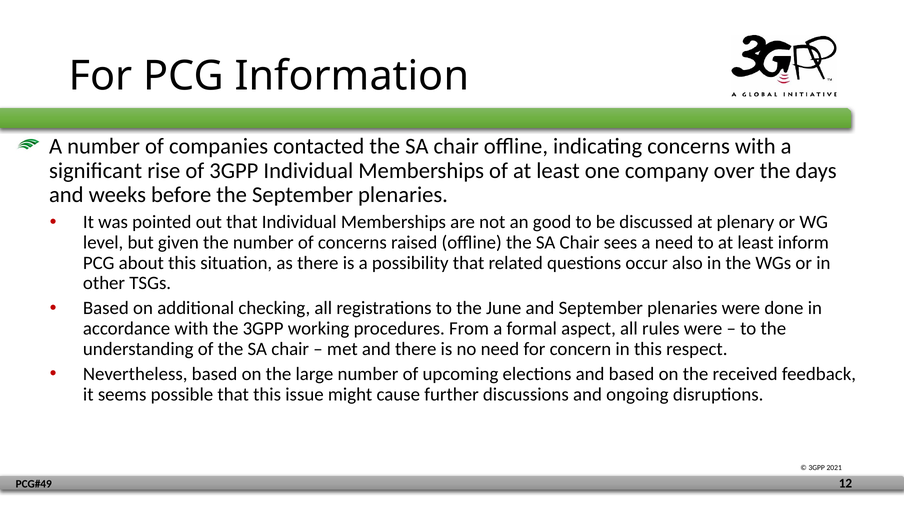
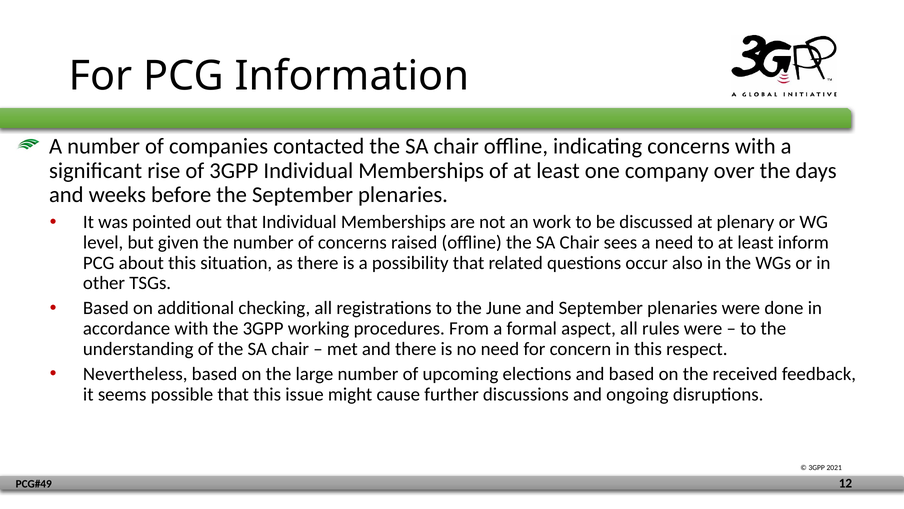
good: good -> work (552, 222)
